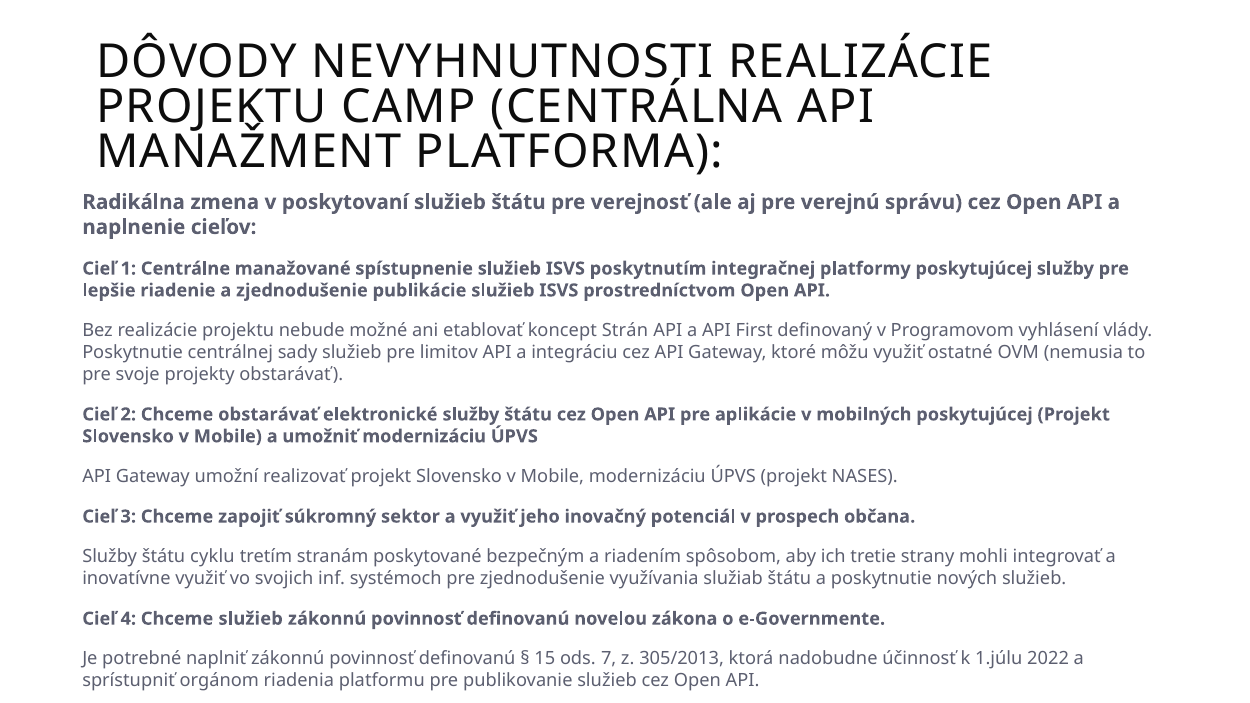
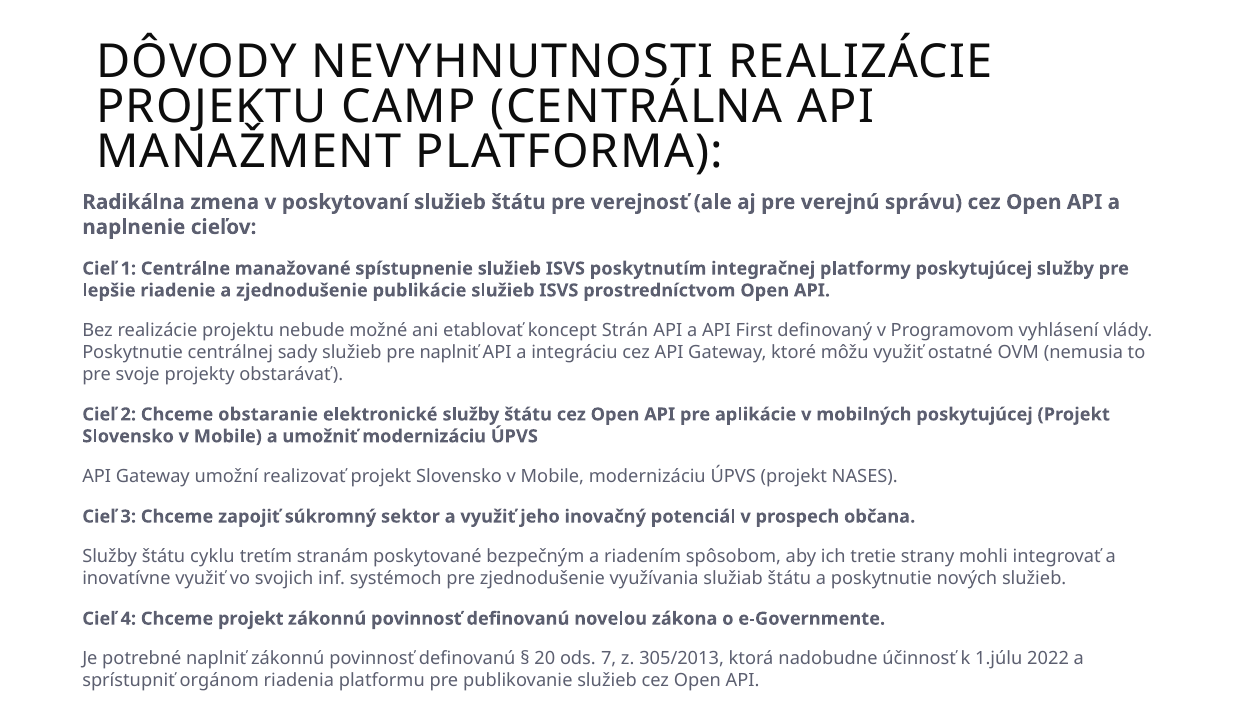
pre limitov: limitov -> naplniť (449, 353)
Chceme obstarávať: obstarávať -> obstaranie (268, 415)
Chceme služieb: služieb -> projekt (251, 619)
15: 15 -> 20 (545, 659)
